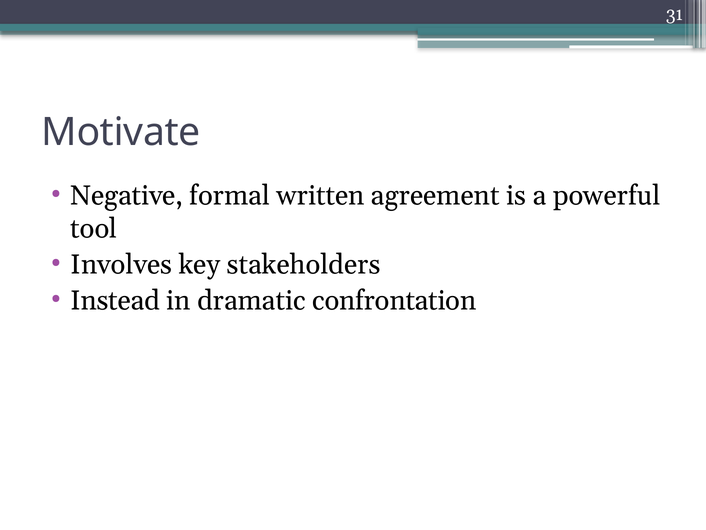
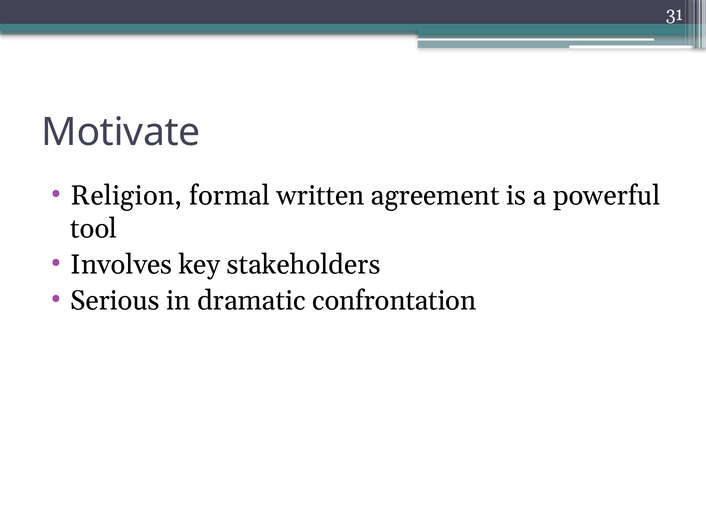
Negative: Negative -> Religion (126, 196)
Instead: Instead -> Serious (115, 300)
